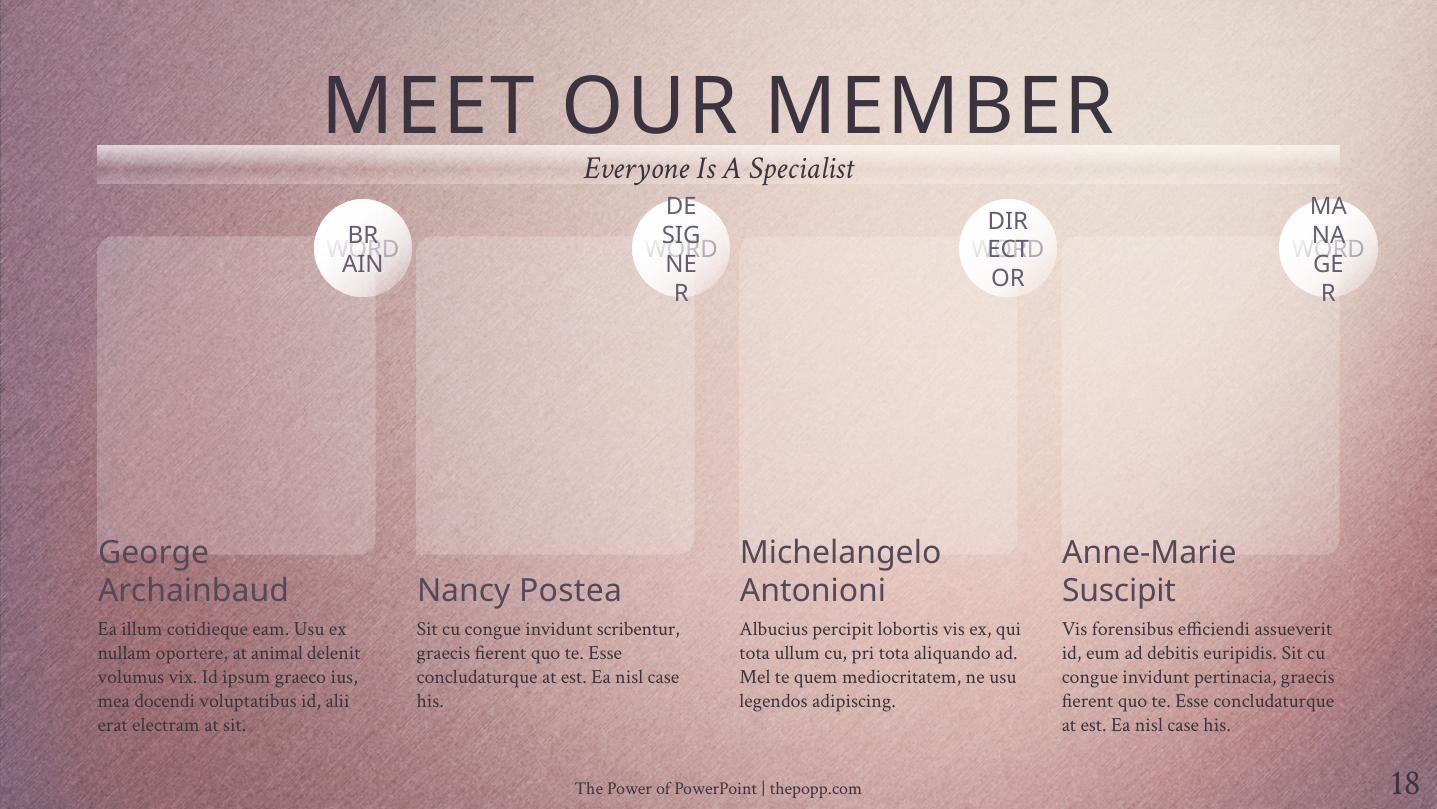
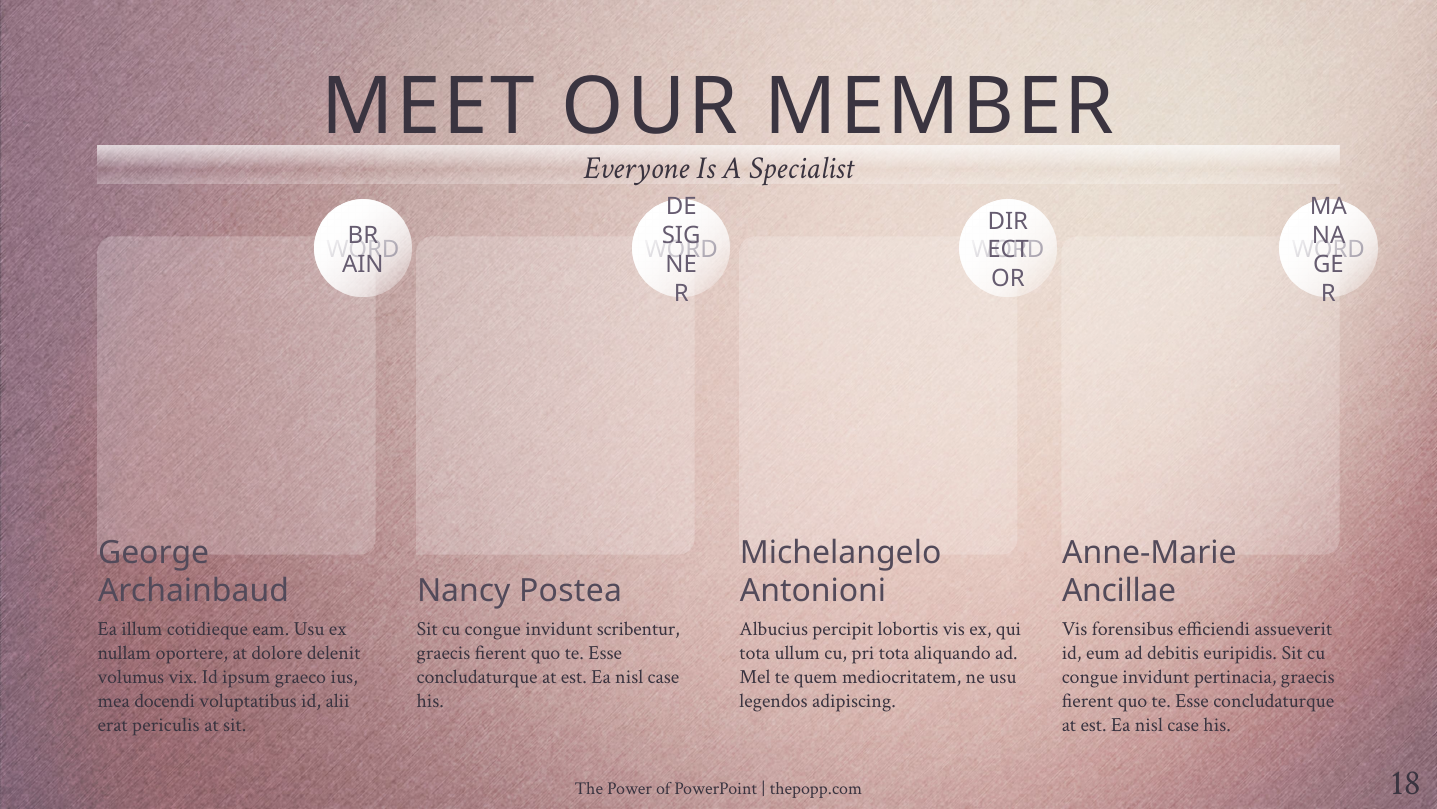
Suscipit: Suscipit -> Ancillae (1119, 590)
animal: animal -> dolore (277, 653)
electram: electram -> periculis (166, 725)
